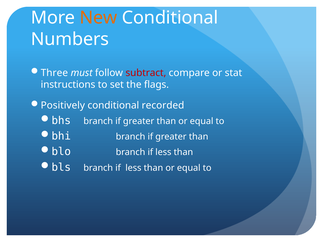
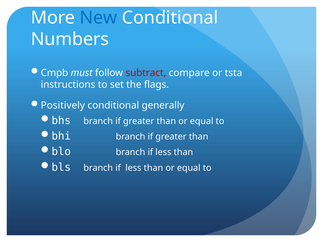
New colour: orange -> blue (98, 18)
Three: Three -> Cmpb (54, 73)
stat: stat -> tsta (233, 73)
recorded: recorded -> generally (163, 105)
